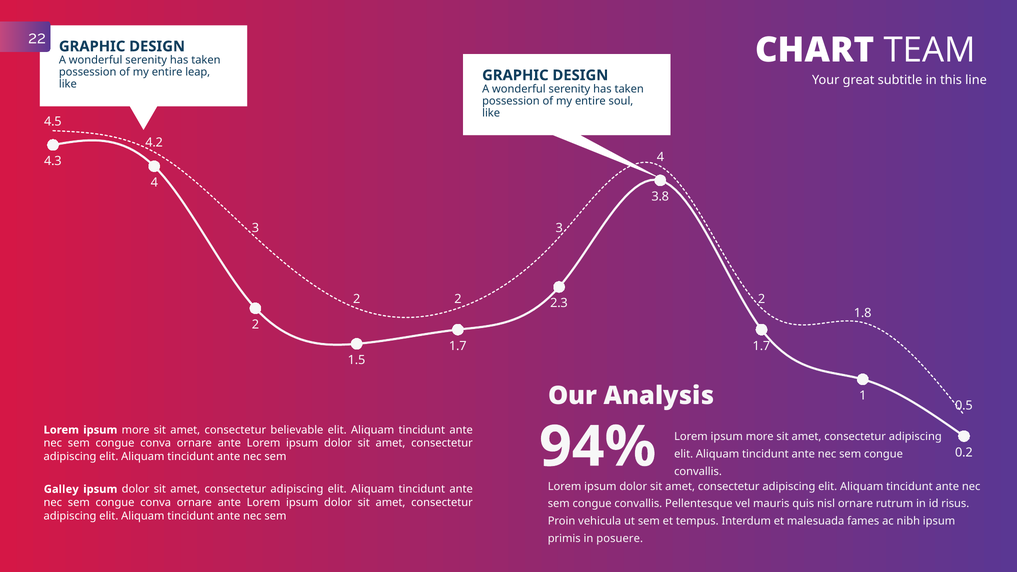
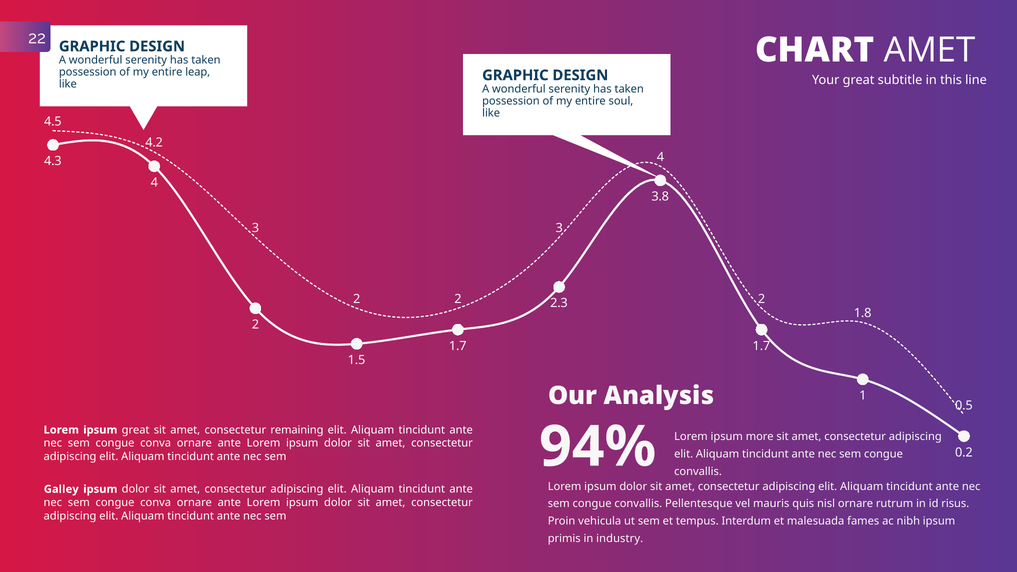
CHART TEAM: TEAM -> AMET (930, 50)
more: more -> great (136, 430)
believable: believable -> remaining (297, 430)
posuere: posuere -> industry (620, 539)
